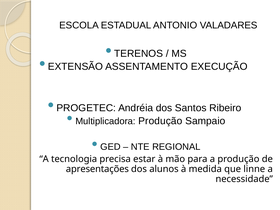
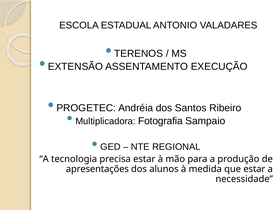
Multiplicadora Produção: Produção -> Fotografia (160, 121)
que linne: linne -> estar (254, 169)
